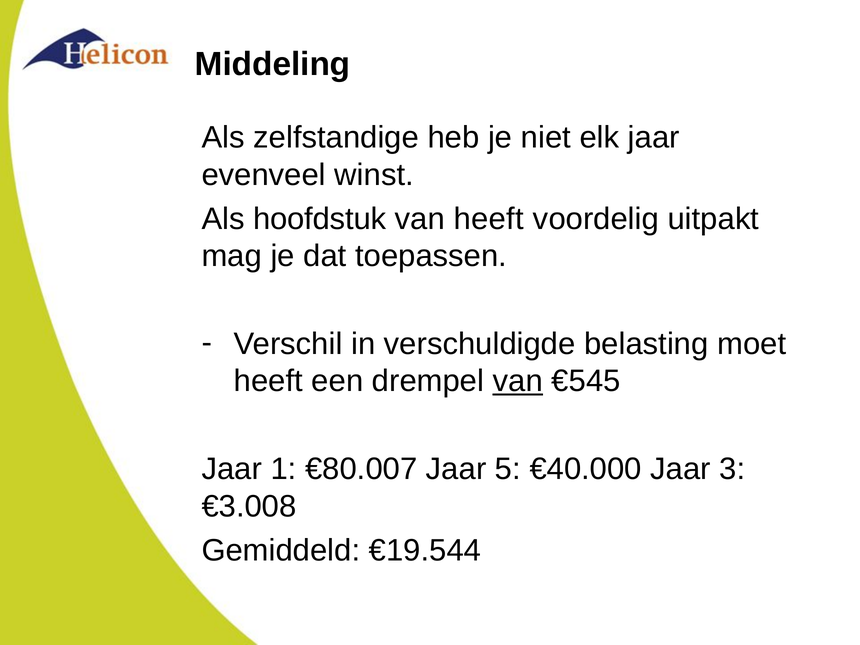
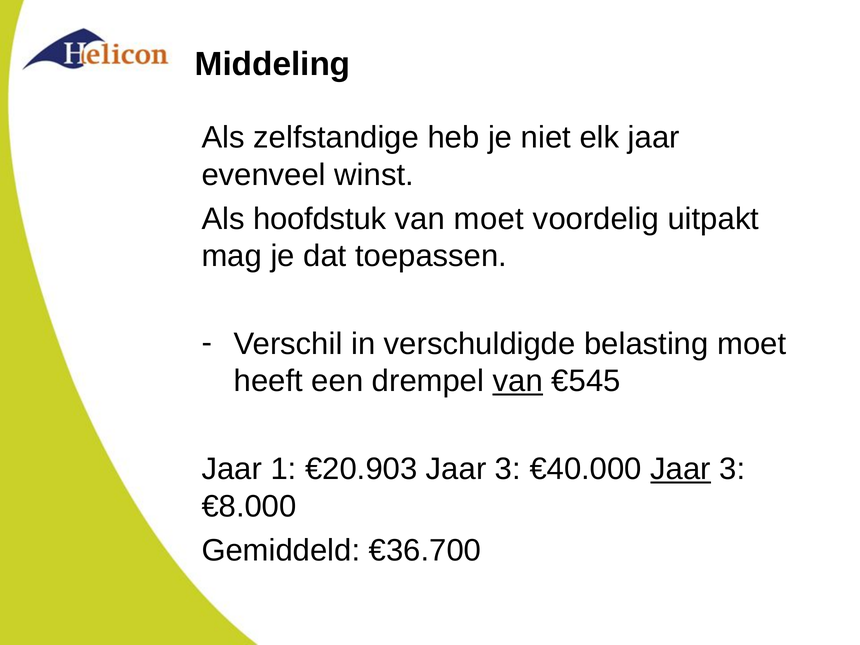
van heeft: heeft -> moet (489, 219)
€80.007: €80.007 -> €20.903 (361, 469)
5: 5 -> 3 (508, 469)
Jaar underline: none -> present (681, 469)
€3.008: €3.008 -> €8.000 (249, 506)
€19.544: €19.544 -> €36.700 (425, 550)
